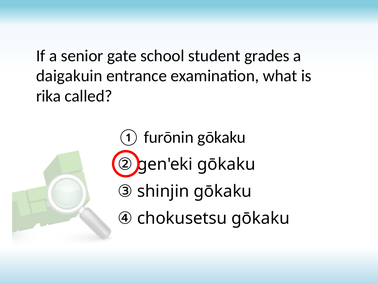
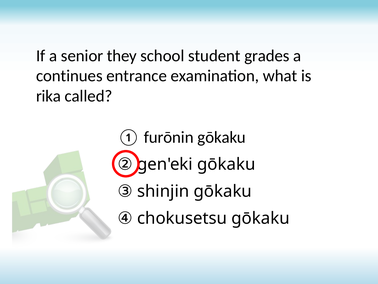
gate: gate -> they (122, 56)
daigakuin: daigakuin -> continues (69, 76)
